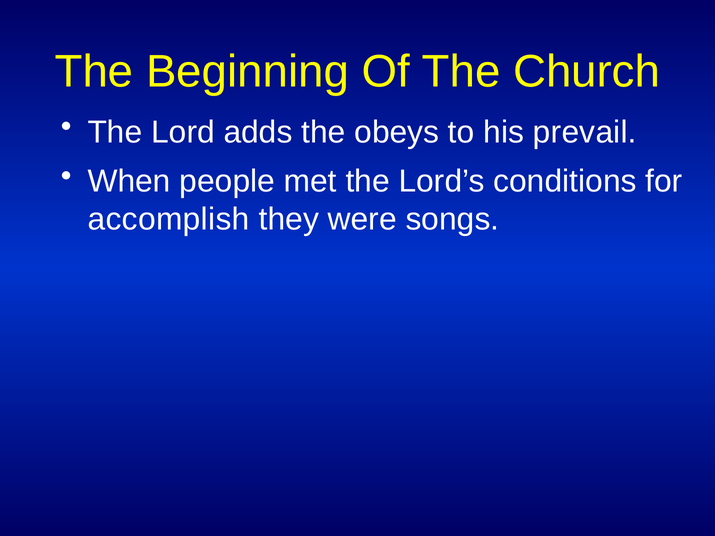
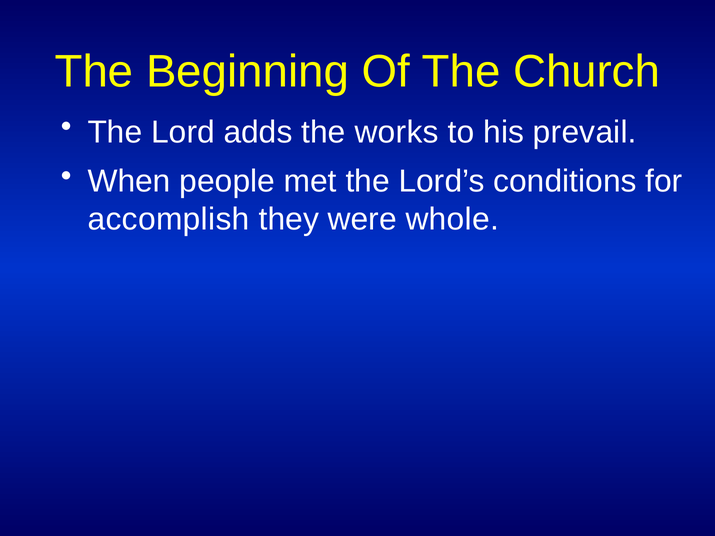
obeys: obeys -> works (397, 132)
songs: songs -> whole (452, 220)
